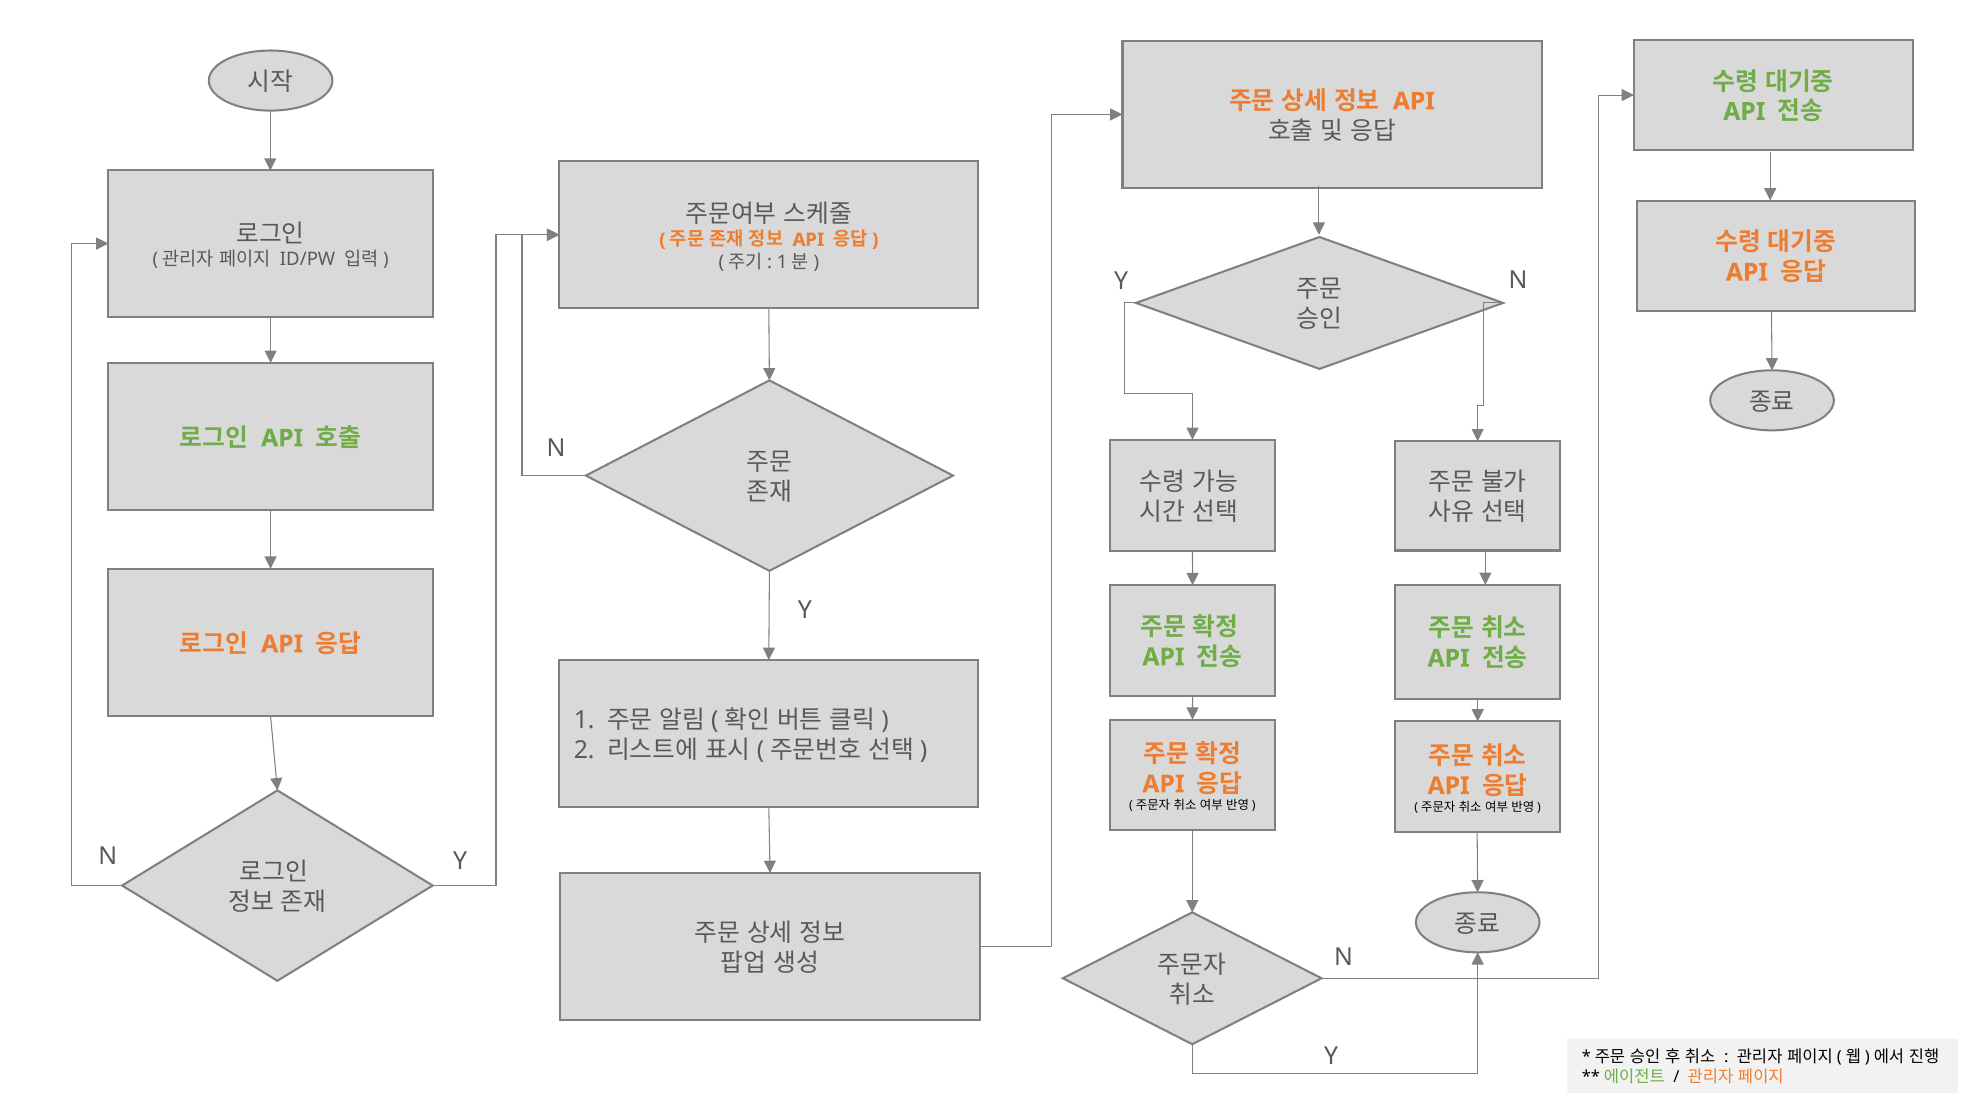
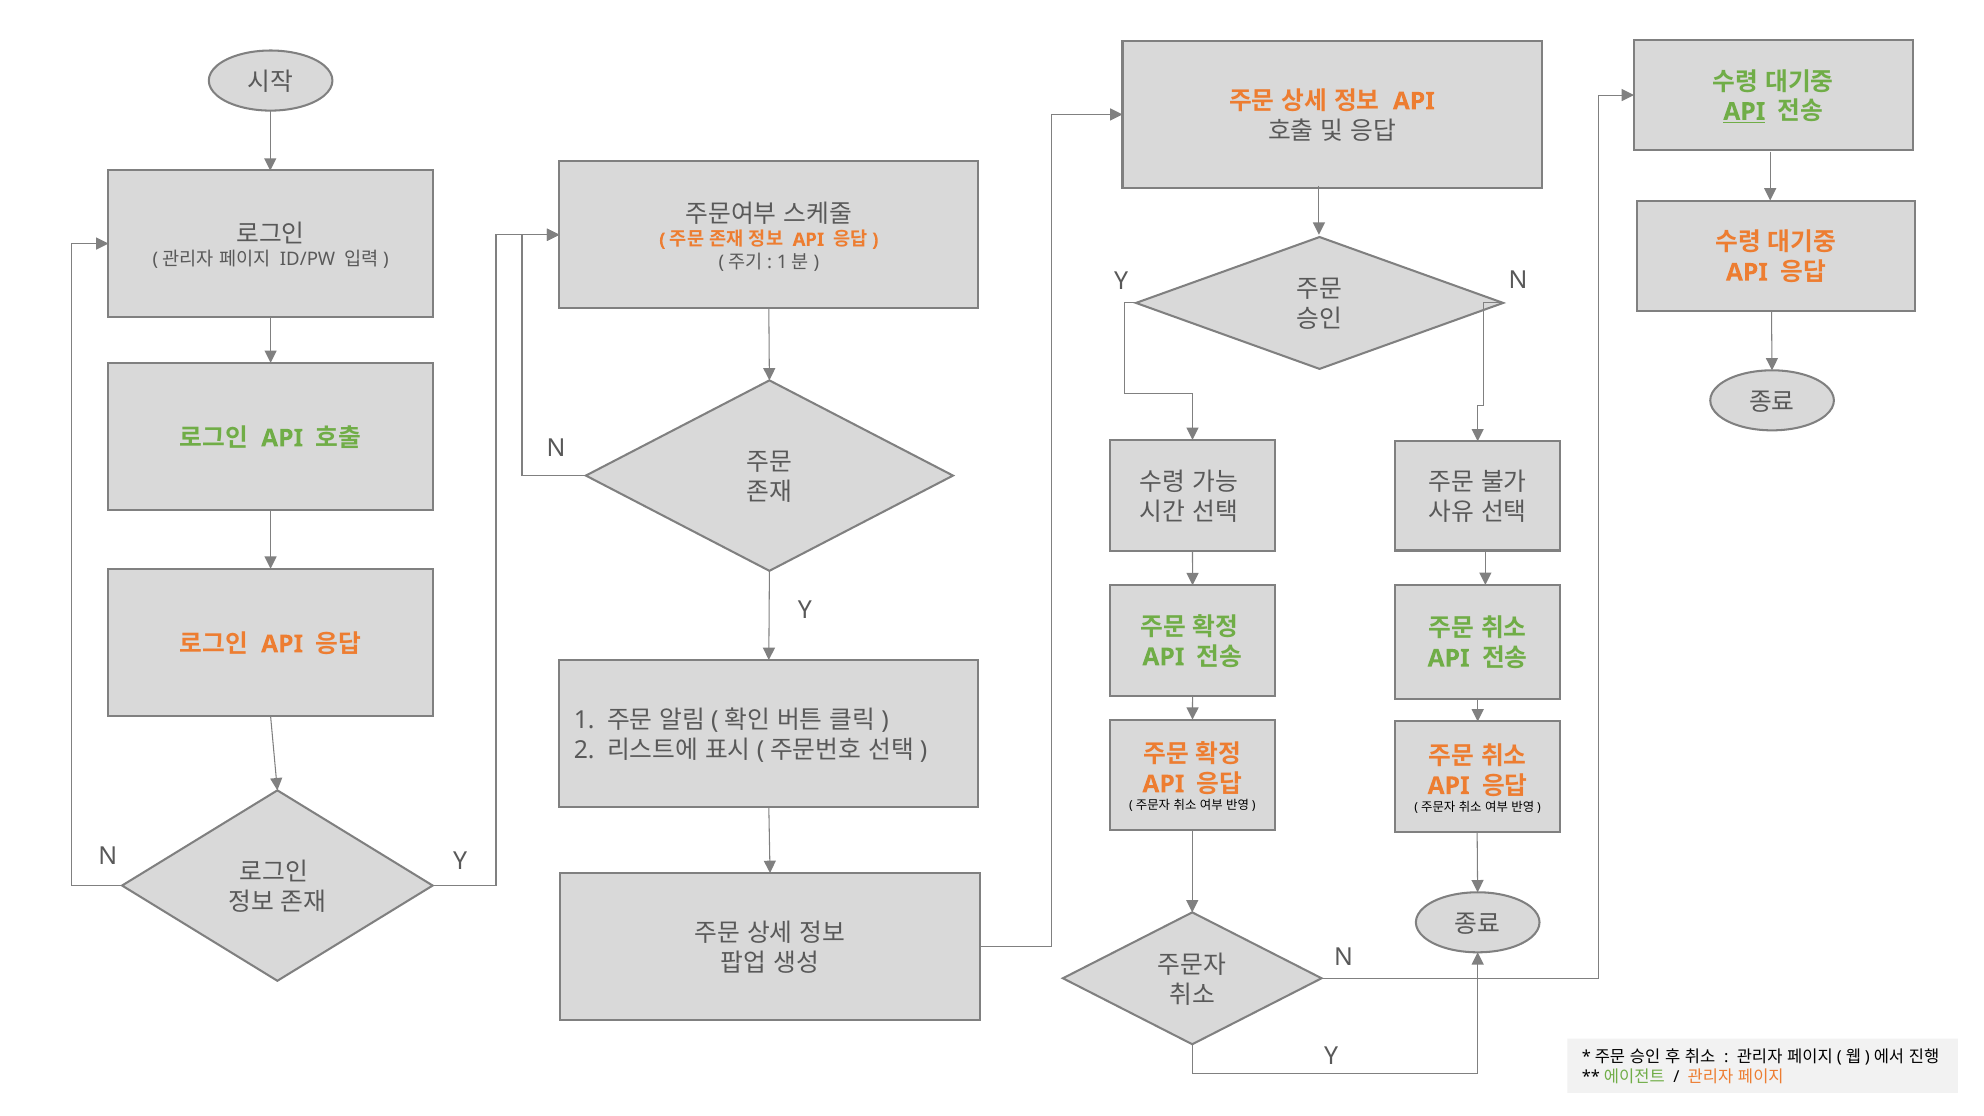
API underline: none -> present (1744, 112)
